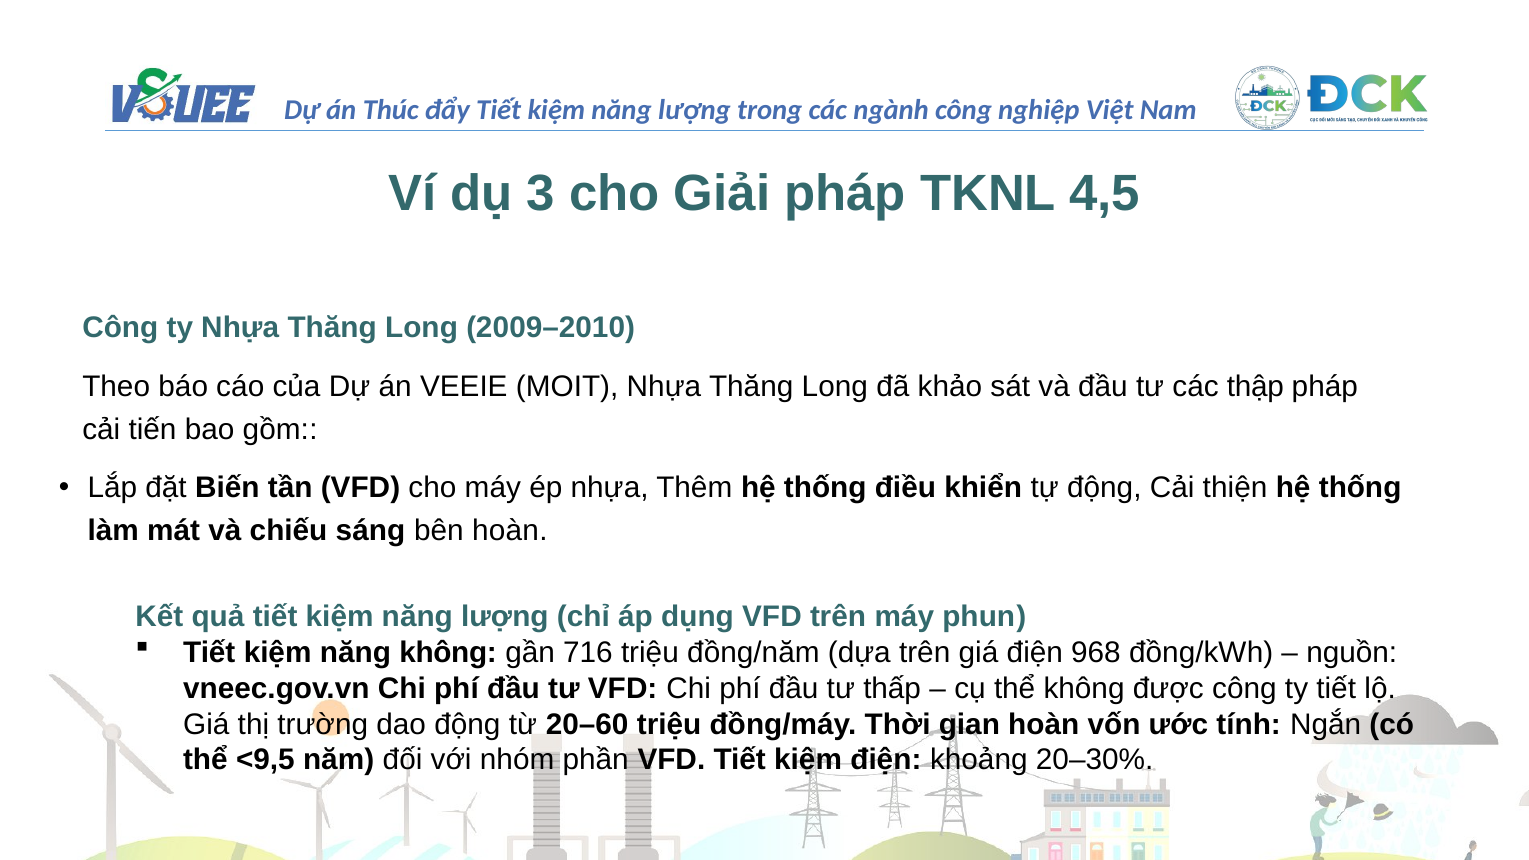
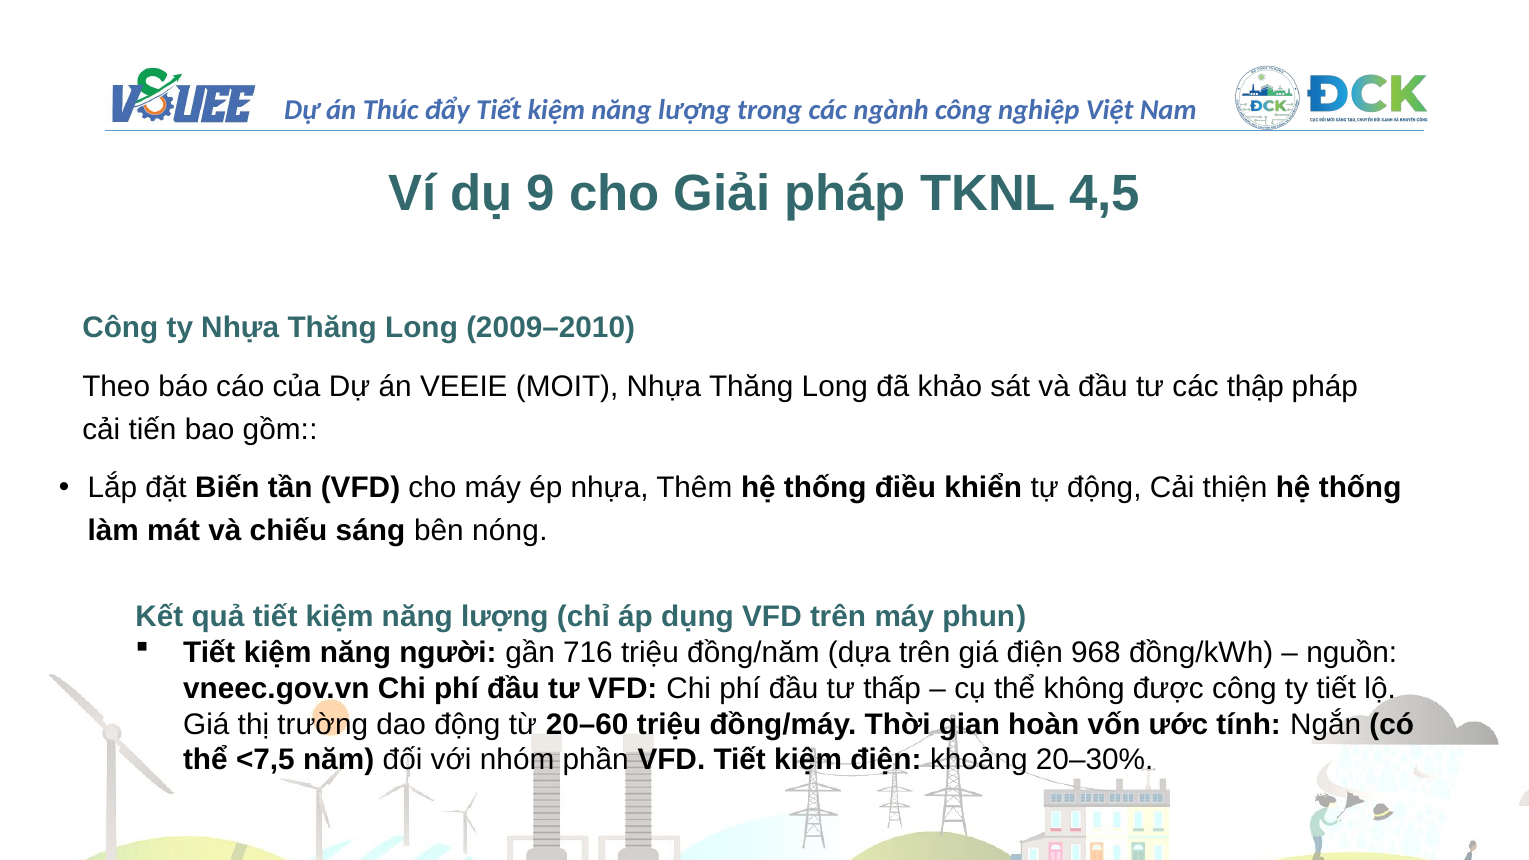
3: 3 -> 9 (541, 193)
bên hoàn: hoàn -> nóng (510, 531)
năng không: không -> người (448, 653)
<9,5: <9,5 -> <7,5 (265, 760)
